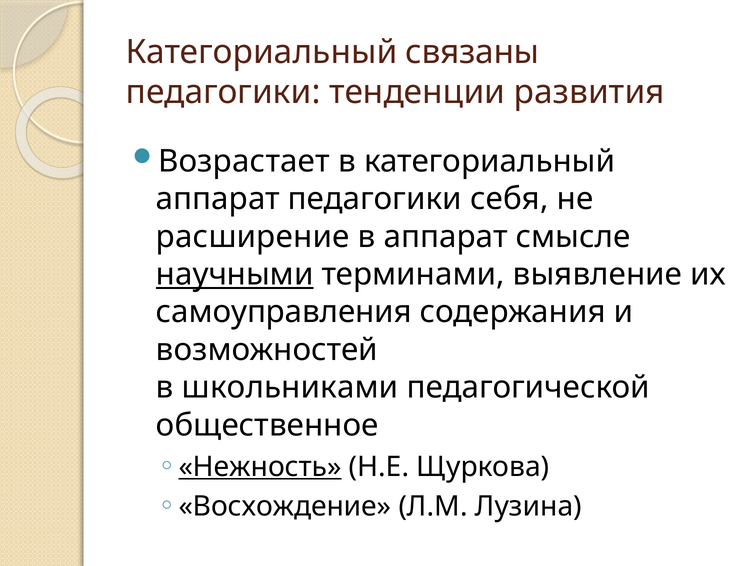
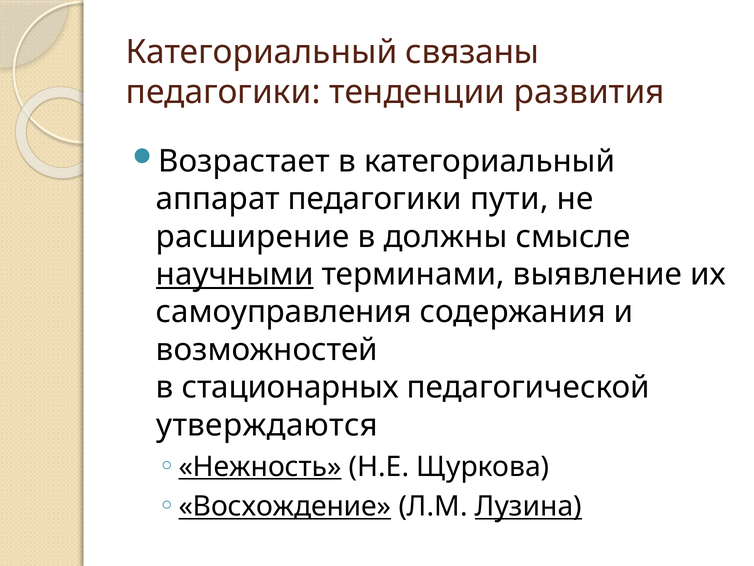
себя: себя -> пути (509, 199)
в аппарат: аппарат -> должны (446, 236)
школьниками: школьниками -> стационарных (290, 387)
общественное: общественное -> утверждаются (267, 425)
Восхождение underline: none -> present (285, 506)
Лузина underline: none -> present (528, 506)
